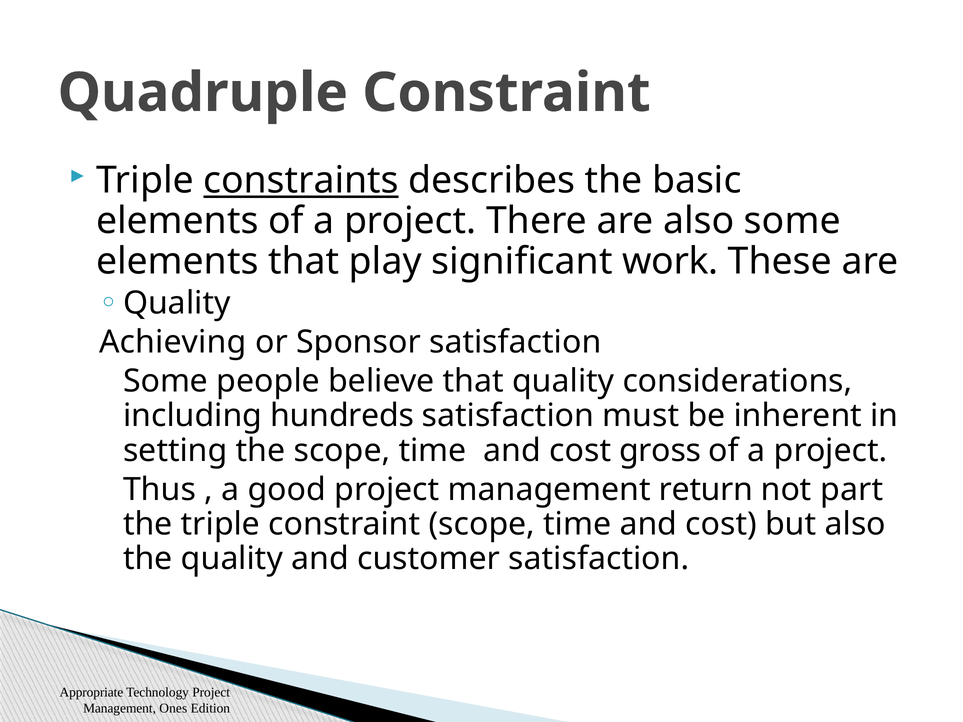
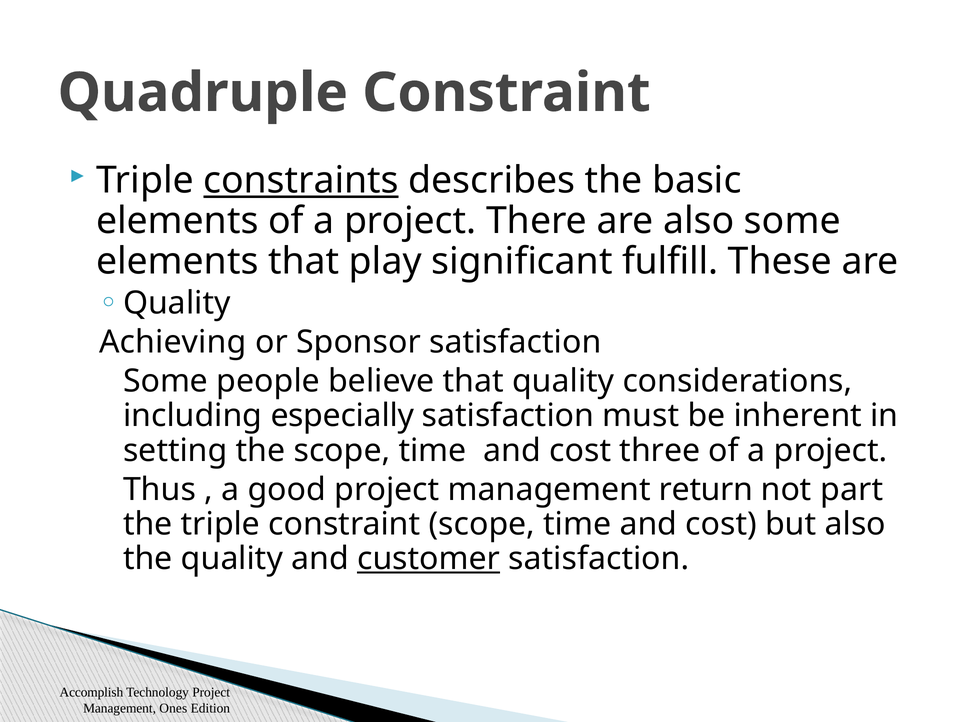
work: work -> fulfill (670, 261)
hundreds: hundreds -> especially (342, 416)
gross: gross -> three (660, 451)
customer underline: none -> present (429, 559)
Appropriate: Appropriate -> Accomplish (91, 693)
